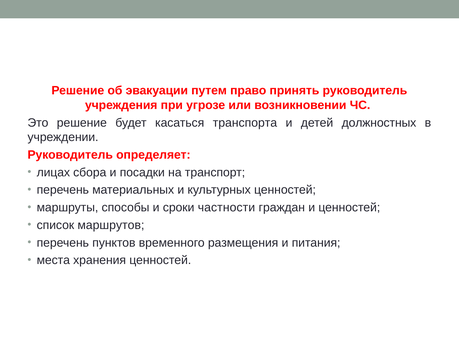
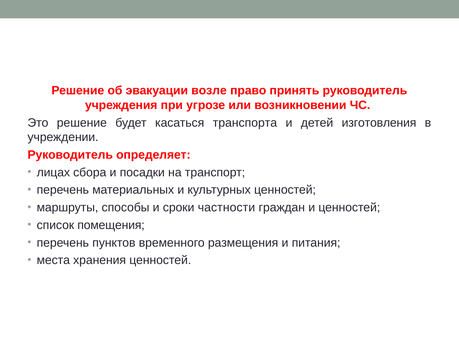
путем: путем -> возле (209, 91)
должностных: должностных -> изготовления (379, 123)
маршрутов: маршрутов -> помещения (111, 225)
